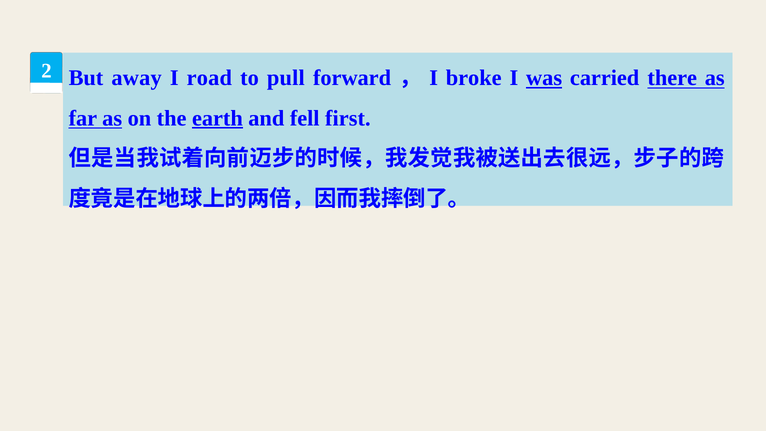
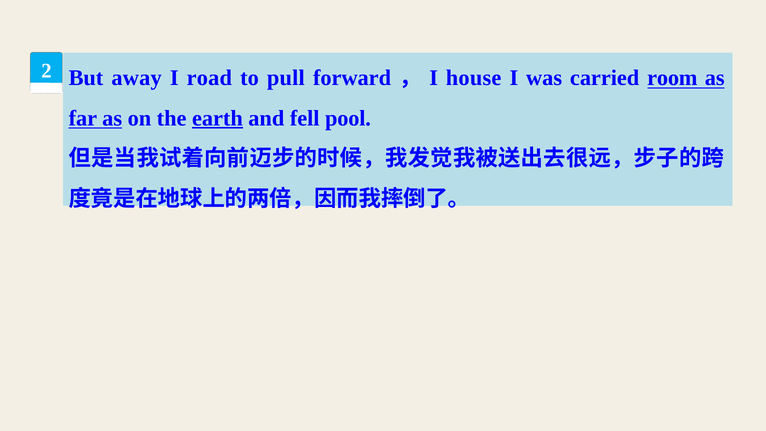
broke: broke -> house (474, 78)
was underline: present -> none (544, 78)
there: there -> room (672, 78)
first: first -> pool (348, 118)
